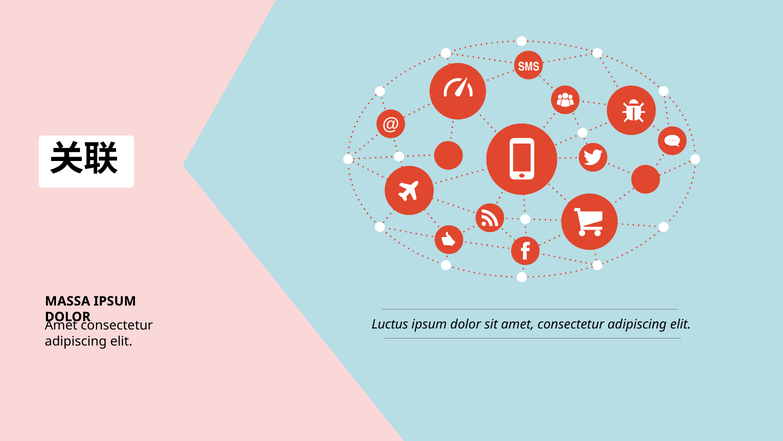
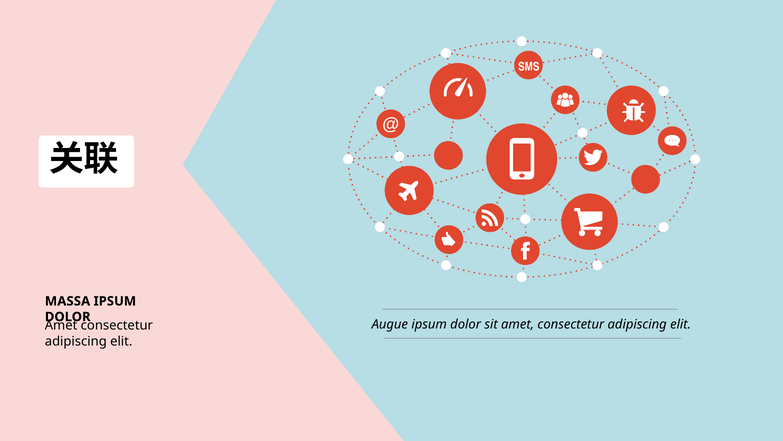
Luctus: Luctus -> Augue (390, 324)
